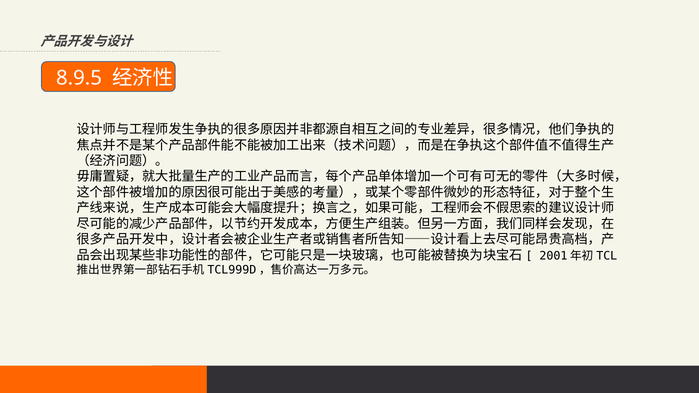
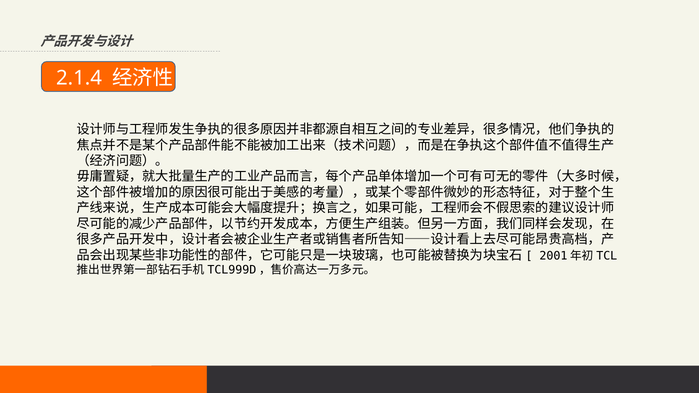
8.9.5: 8.9.5 -> 2.1.4 (79, 78)
